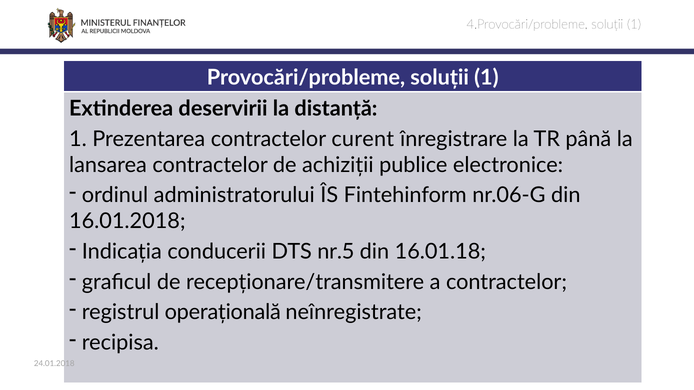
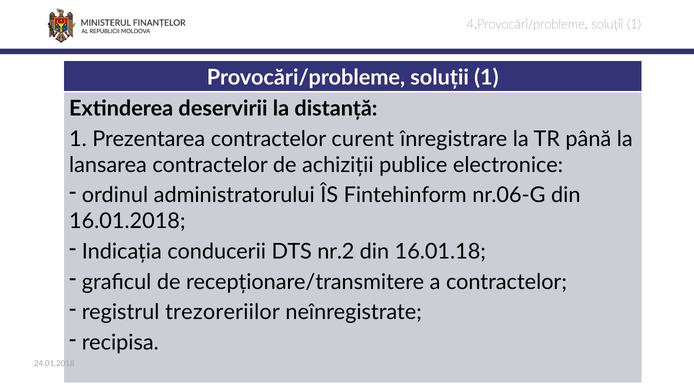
nr.5: nr.5 -> nr.2 (336, 252)
operațională: operațională -> trezoreriilor (223, 313)
